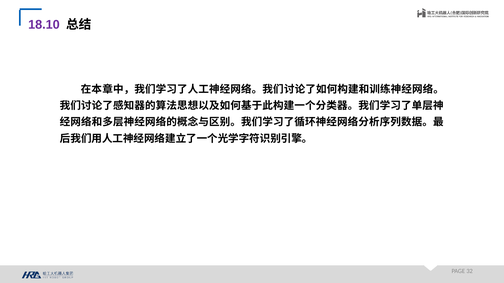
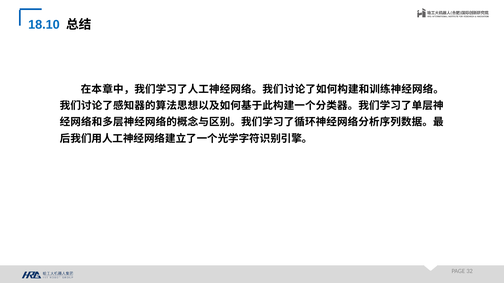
18.10 colour: purple -> blue (44, 25)
